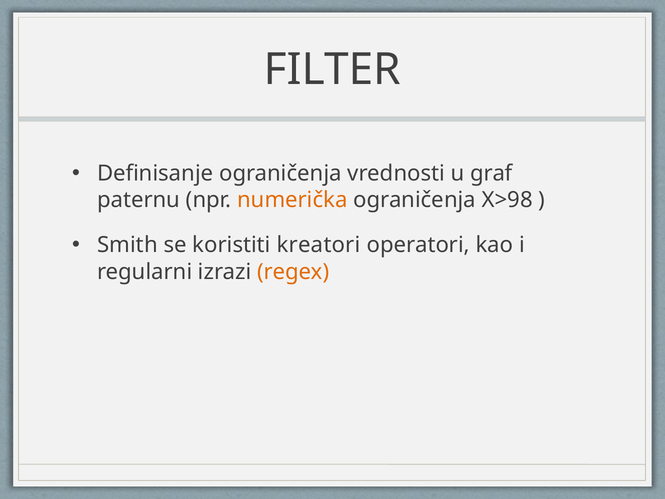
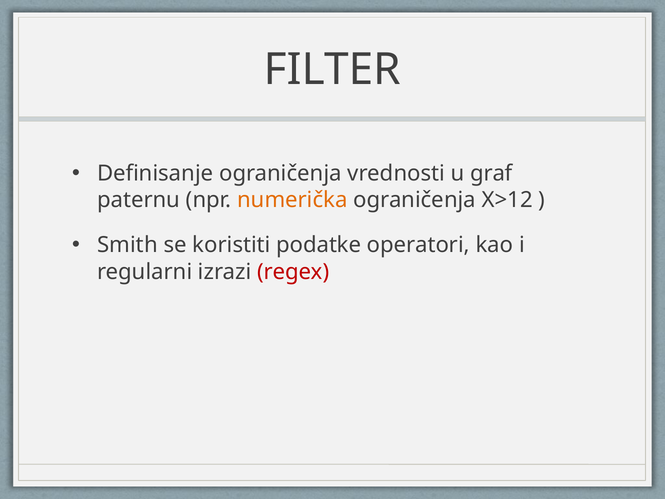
X>98: X>98 -> X>12 (507, 200)
kreatori: kreatori -> podatke (319, 245)
regex colour: orange -> red (293, 272)
